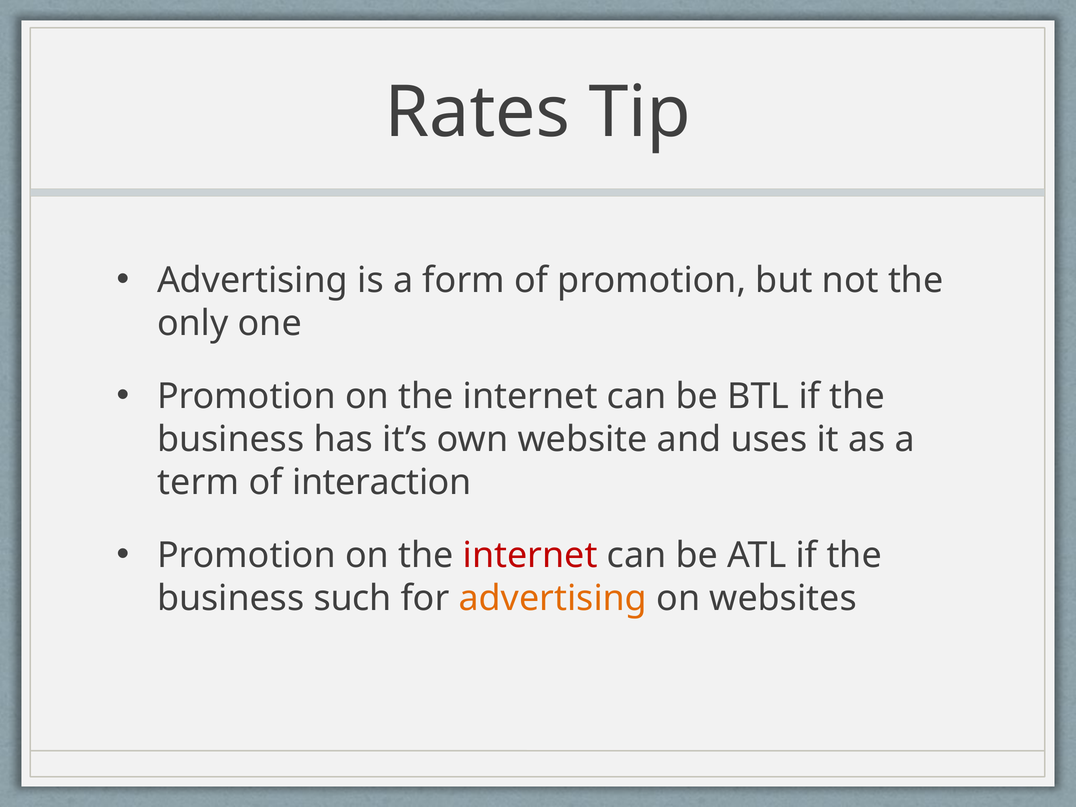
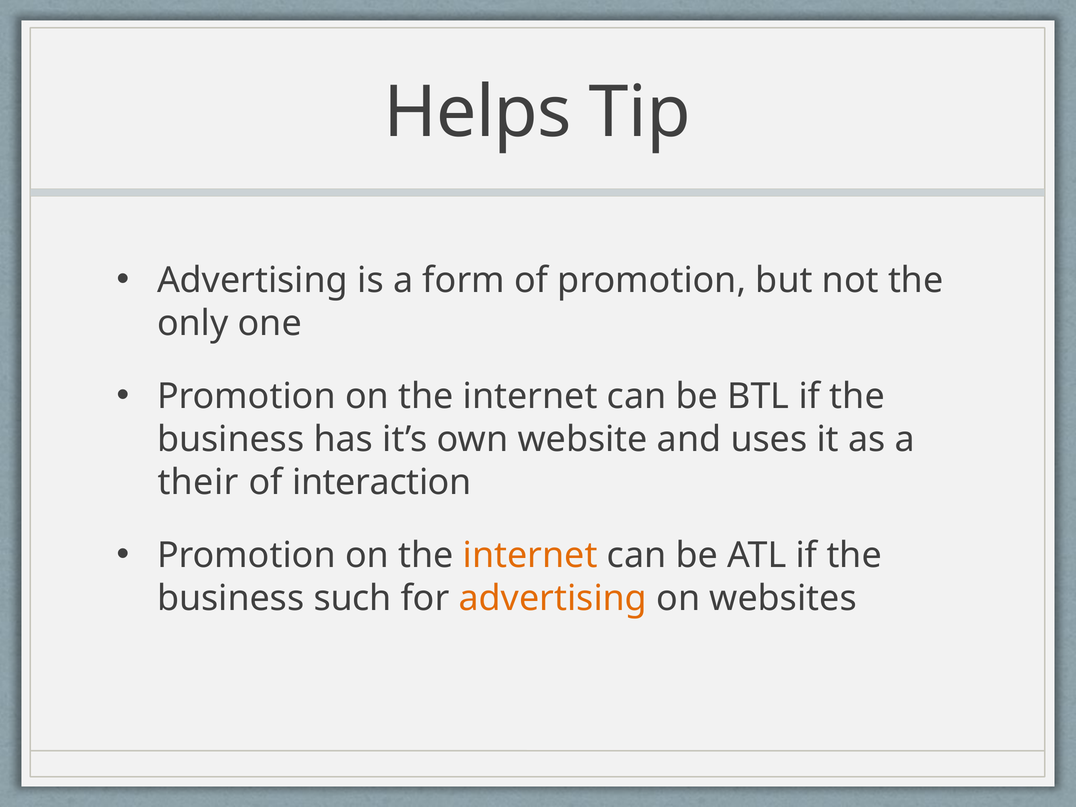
Rates: Rates -> Helps (478, 113)
term: term -> their (198, 483)
internet colour: red -> orange (530, 556)
